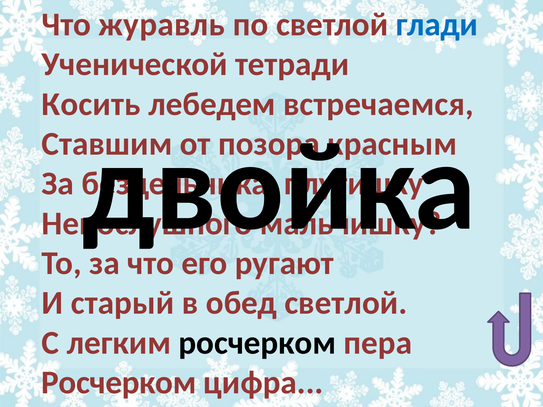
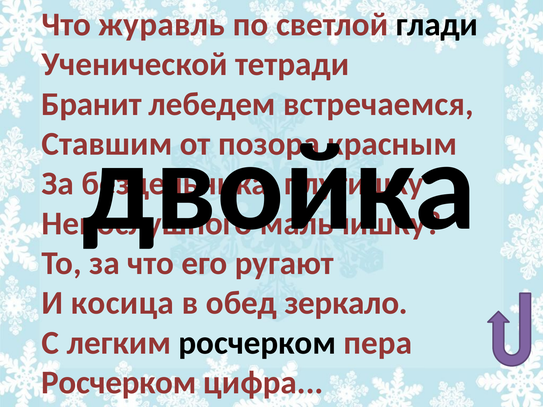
глади colour: blue -> black (437, 25)
Косить: Косить -> Бранит (91, 104)
старый: старый -> косица (122, 303)
обед светлой: светлой -> зеркало (346, 303)
